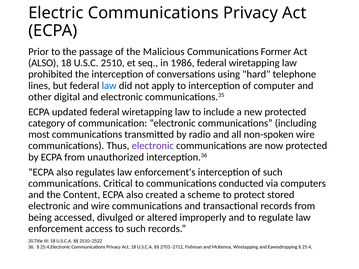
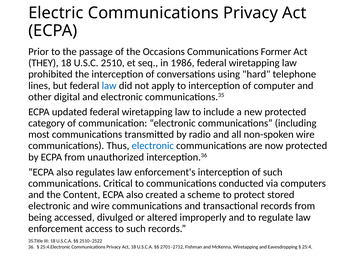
Malicious: Malicious -> Occasions (164, 52)
ALSO: ALSO -> THEY (43, 63)
electronic colour: purple -> blue (153, 146)
